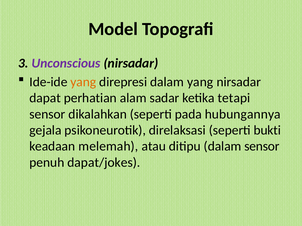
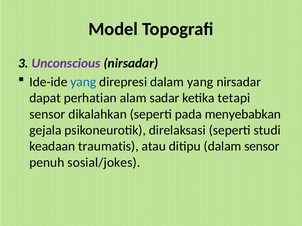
yang colour: orange -> blue (83, 82)
hubungannya: hubungannya -> menyebabkan (243, 114)
bukti: bukti -> studi (267, 130)
melemah: melemah -> traumatis (108, 147)
dapat/jokes: dapat/jokes -> sosial/jokes (104, 163)
